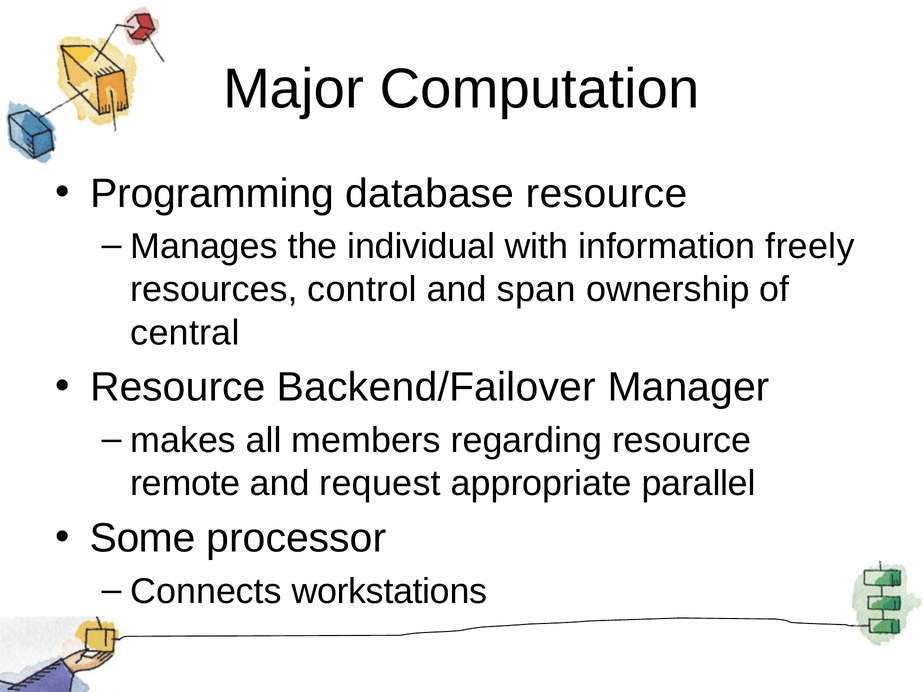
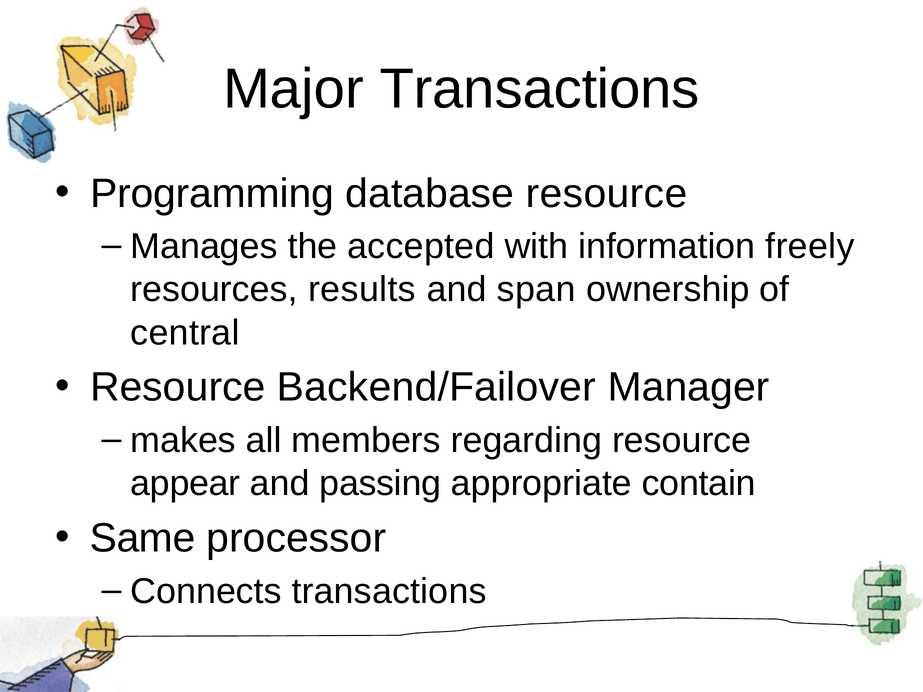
Major Computation: Computation -> Transactions (540, 89)
individual: individual -> accepted (421, 247)
control: control -> results (362, 290)
remote: remote -> appear (185, 484)
request: request -> passing (380, 484)
parallel: parallel -> contain (699, 484)
Some: Some -> Same (143, 538)
Connects workstations: workstations -> transactions (389, 591)
